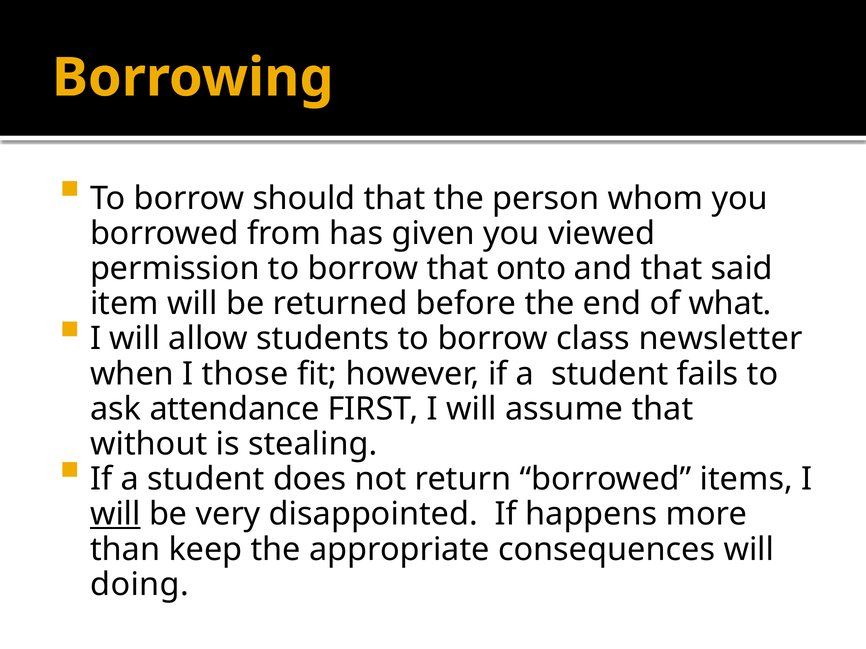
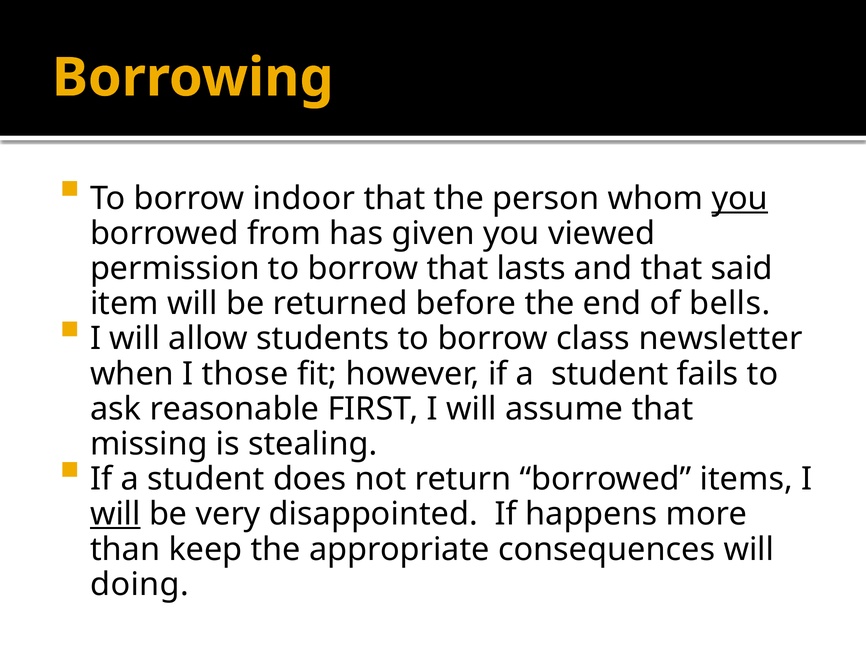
should: should -> indoor (304, 199)
you underline: none -> present (740, 199)
onto: onto -> lasts (531, 269)
what: what -> bells (730, 304)
attendance: attendance -> reasonable (234, 409)
without: without -> missing (149, 444)
